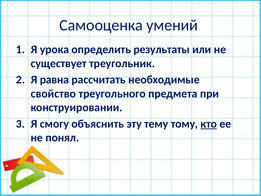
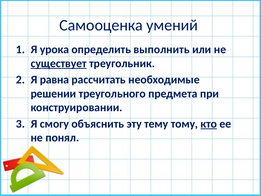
результаты: результаты -> выполнить (162, 49)
существует underline: none -> present (59, 63)
свойство: свойство -> решении (53, 93)
